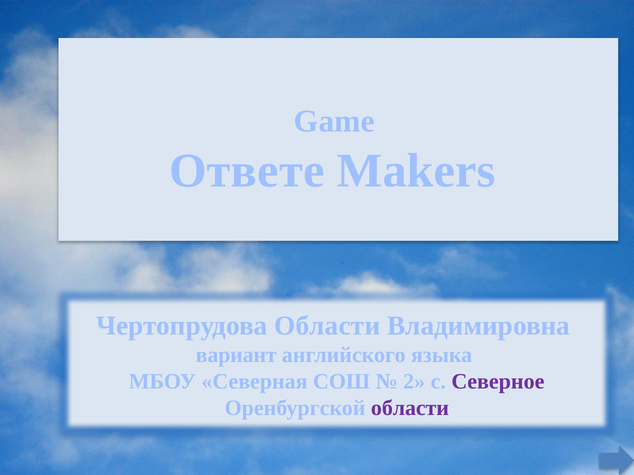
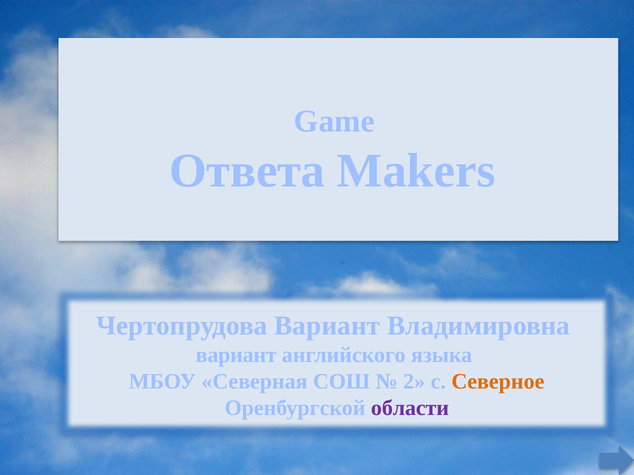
Ответе: Ответе -> Ответа (247, 171)
Чертопрудова Области: Области -> Вариант (327, 326)
Северное colour: purple -> orange (498, 382)
